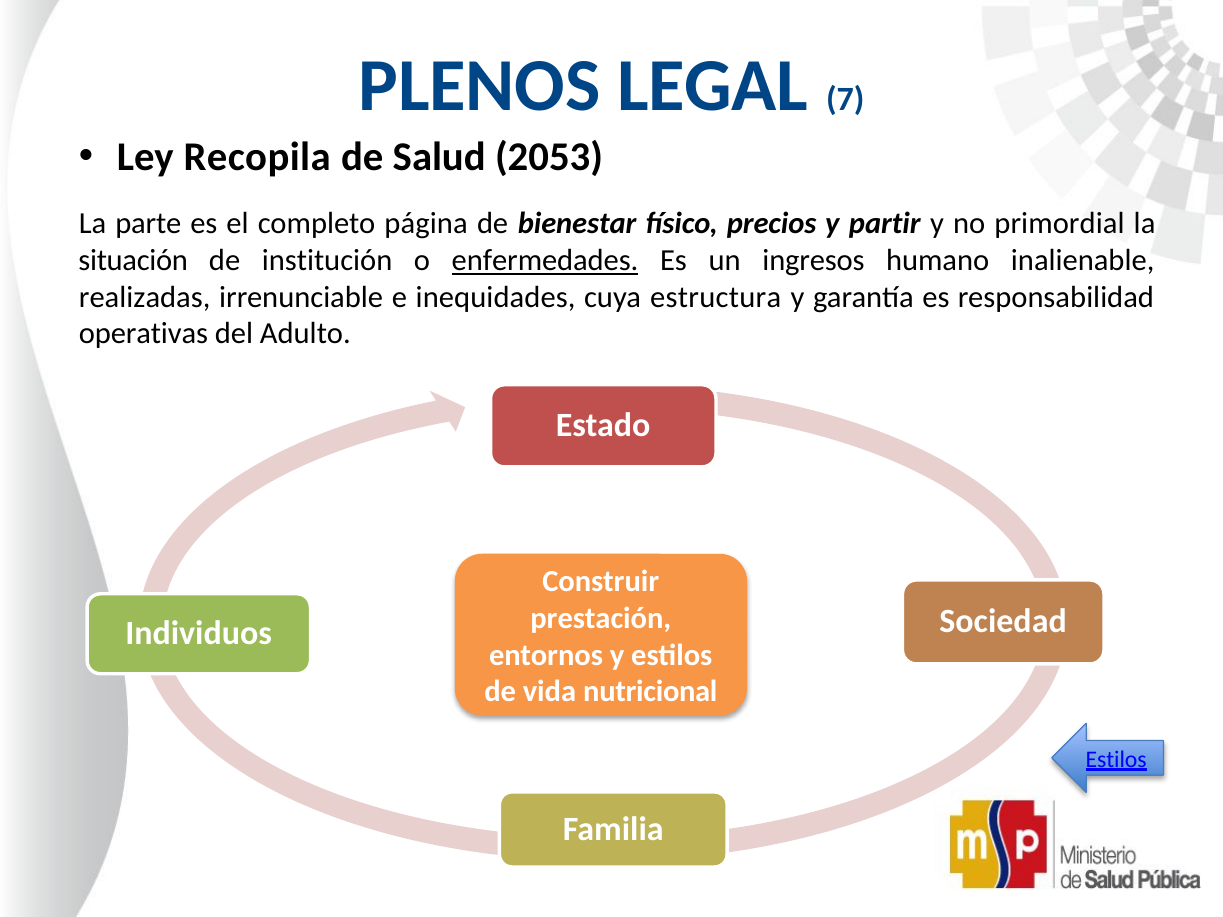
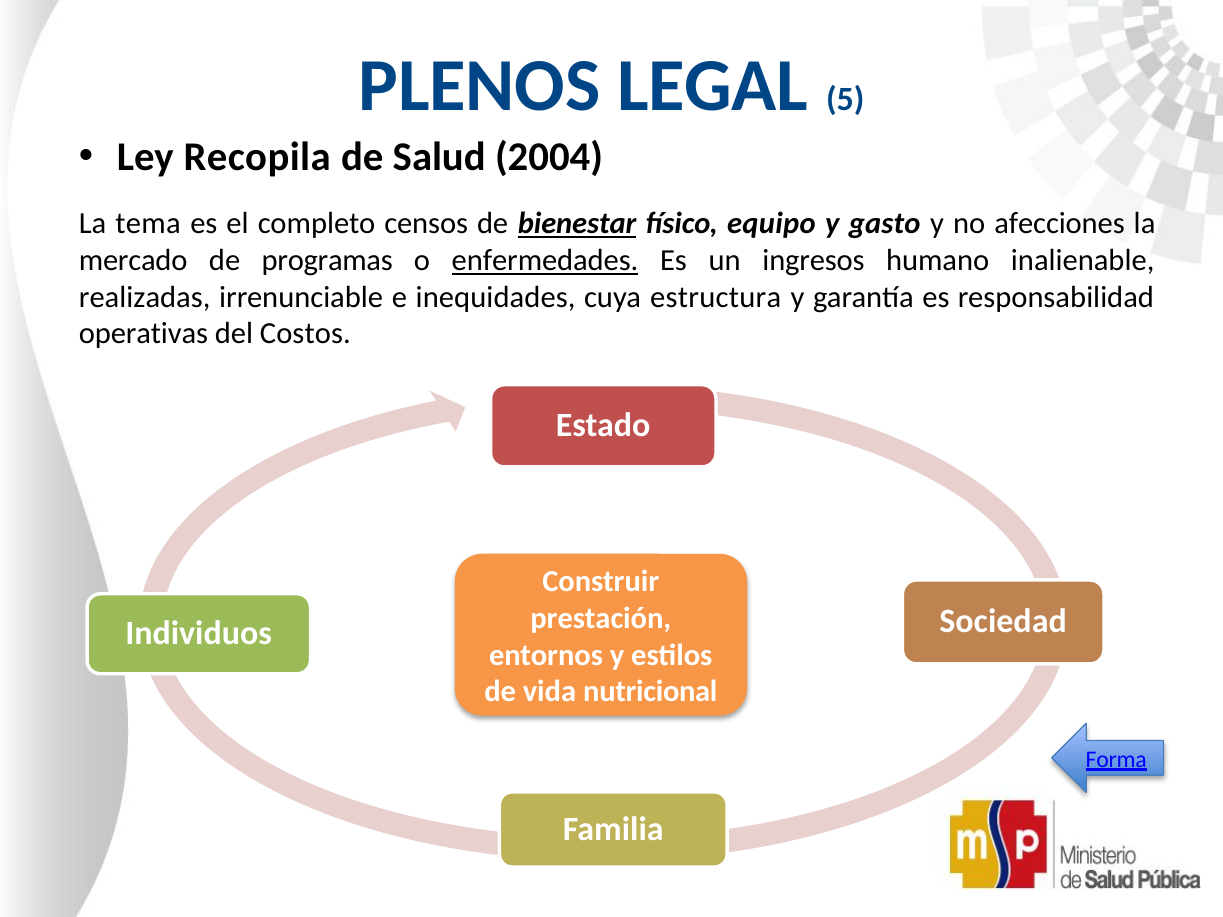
7: 7 -> 5 (845, 99)
2053: 2053 -> 2004 (549, 158)
parte: parte -> tema (148, 224)
página: página -> censos (426, 224)
bienestar underline: none -> present (577, 224)
precios: precios -> equipo (771, 224)
partir: partir -> gasto (885, 224)
primordial: primordial -> afecciones (1060, 224)
situación: situación -> mercado (133, 261)
institución: institución -> programas (327, 261)
Adulto: Adulto -> Costos (305, 334)
Estilos: Estilos -> Forma (1116, 759)
